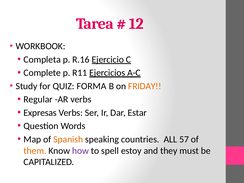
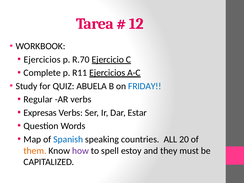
Completa: Completa -> Ejercicios (42, 60)
R.16: R.16 -> R.70 (81, 60)
FORMA: FORMA -> ABUELA (92, 86)
FRIDAY colour: orange -> blue (145, 86)
Spanish colour: orange -> blue (68, 139)
57: 57 -> 20 (184, 139)
